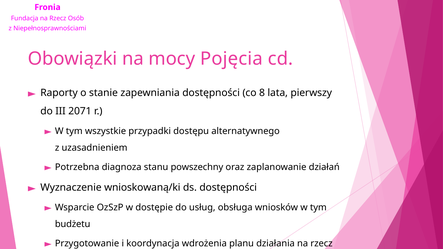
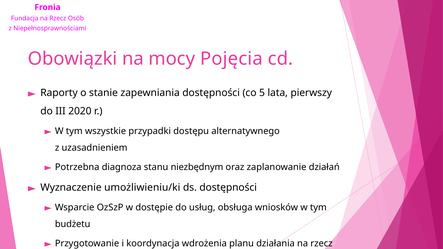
8: 8 -> 5 (262, 93)
2071: 2071 -> 2020 (80, 111)
powszechny: powszechny -> niezbędnym (197, 167)
wnioskowaną/ki: wnioskowaną/ki -> umożliwieniu/ki (142, 188)
